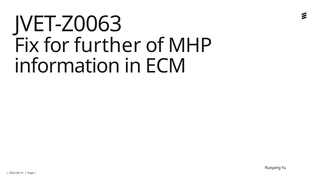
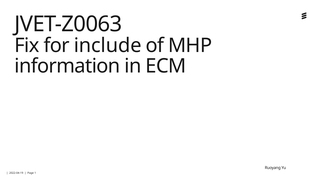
further: further -> include (108, 45)
